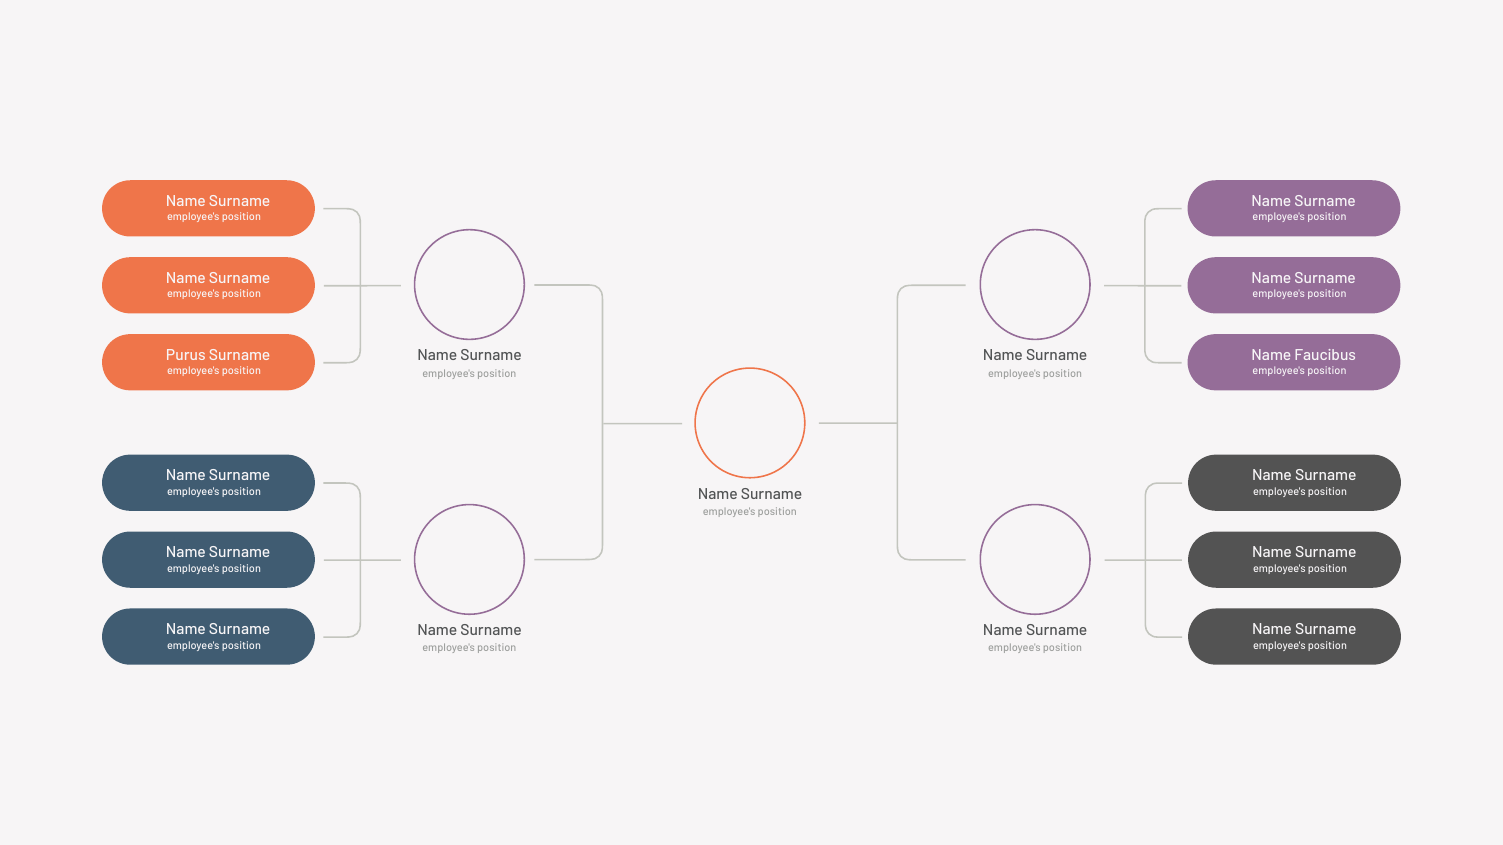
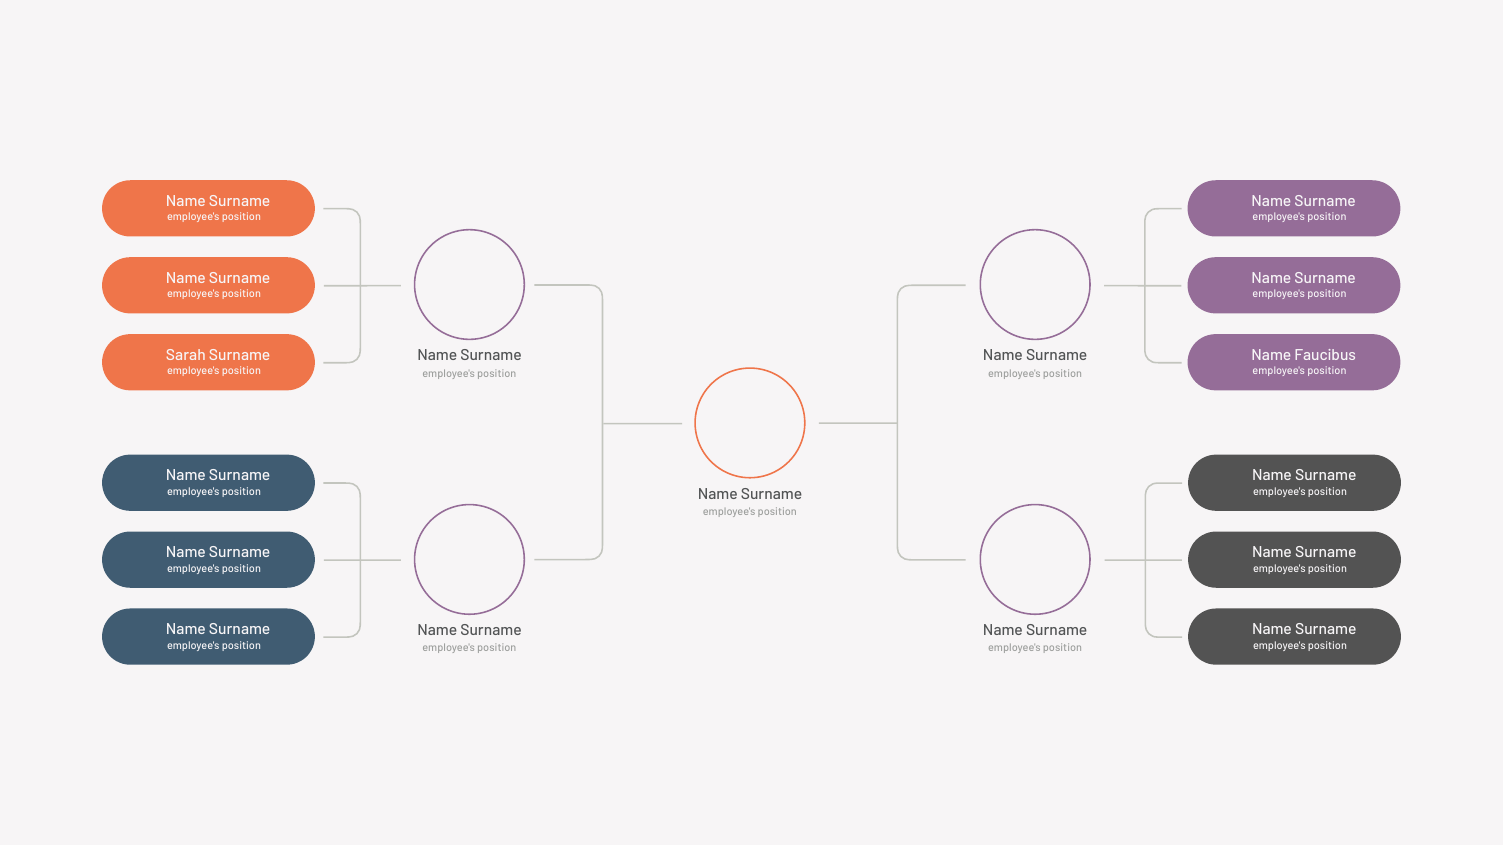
Purus: Purus -> Sarah (186, 355)
